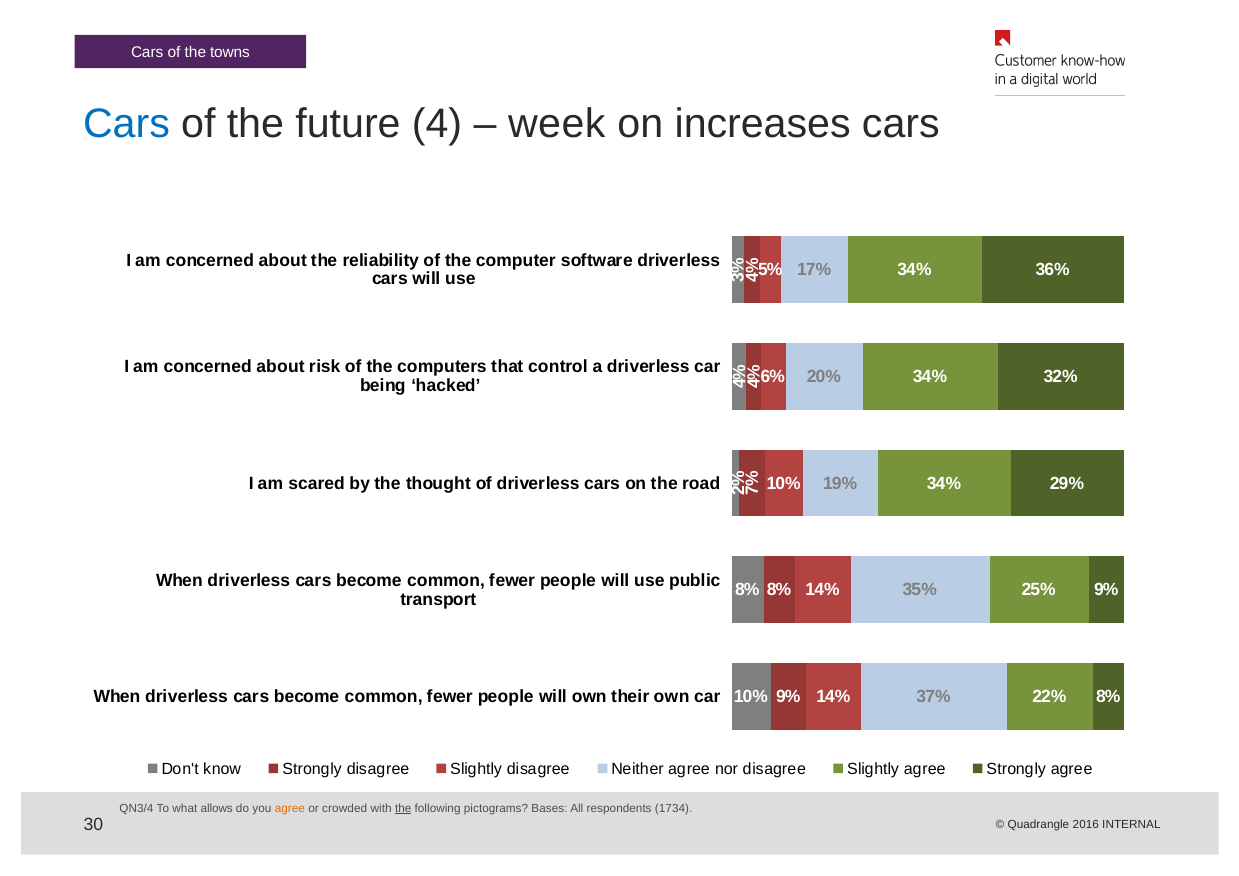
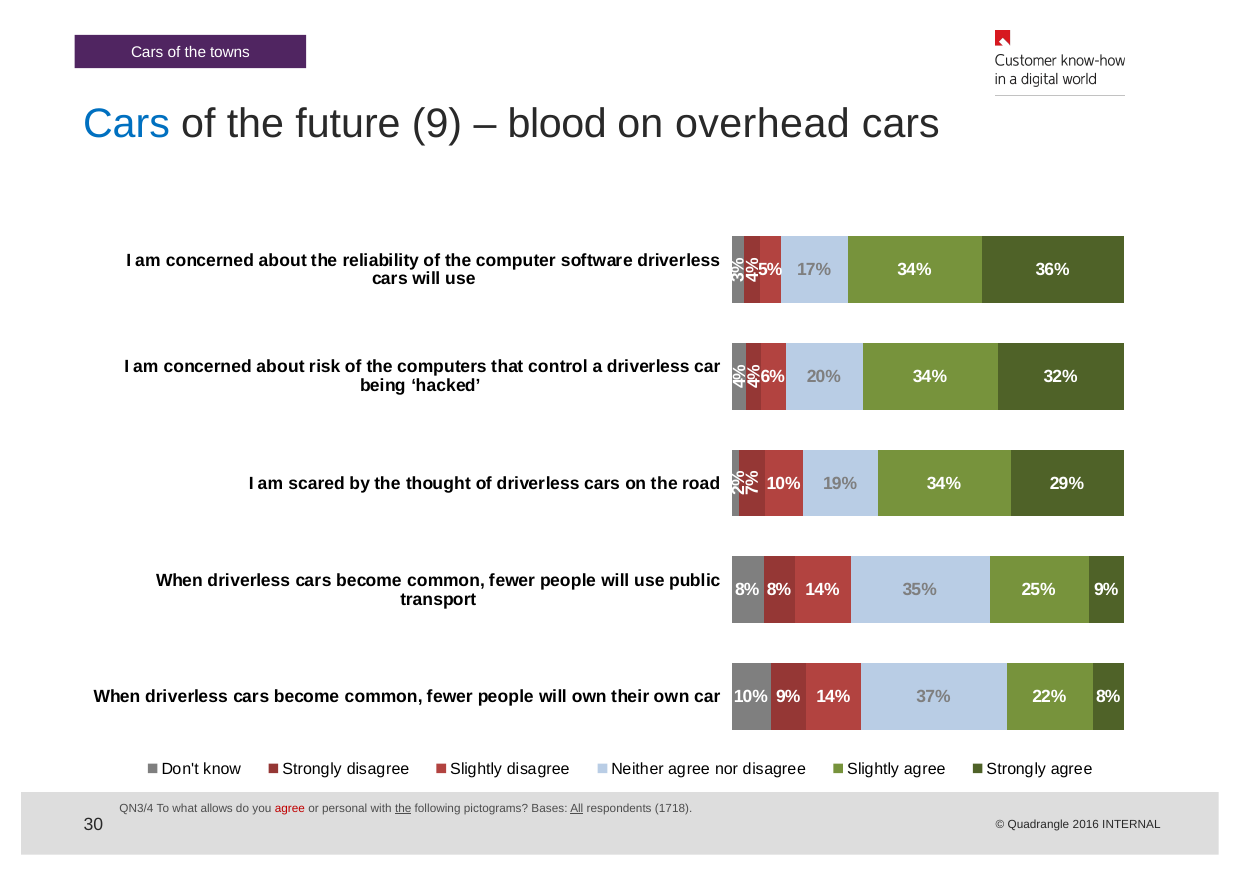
future 4: 4 -> 9 (437, 124)
week: week -> blood (557, 124)
increases: increases -> overhead (762, 124)
agree colour: orange -> red (290, 809)
crowded: crowded -> personal (345, 809)
All underline: none -> present (577, 809)
1734: 1734 -> 1718 (674, 809)
